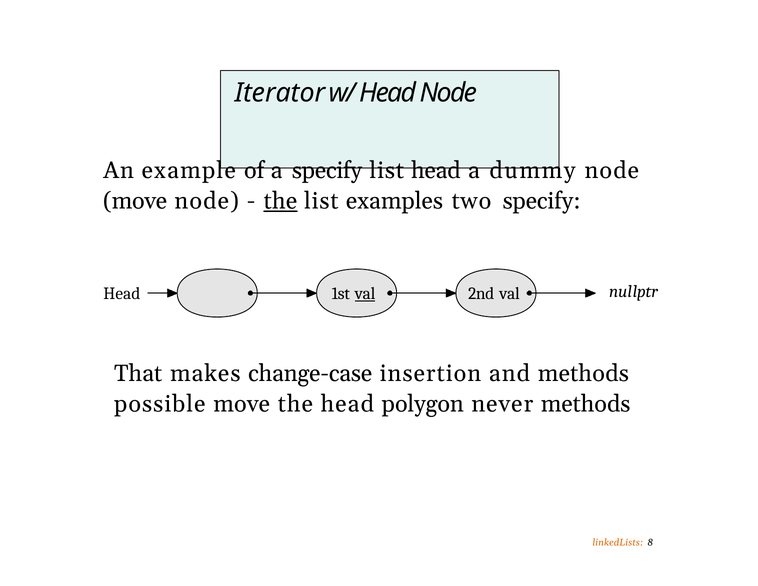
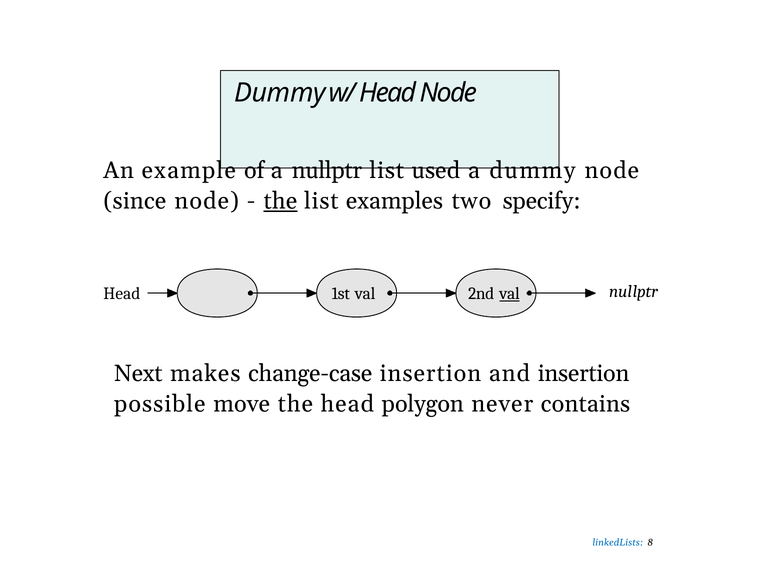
Iterator: Iterator -> Dummy (280, 93)
a specify: specify -> nullptr (327, 170)
list head: head -> used (436, 170)
move: move -> since (135, 201)
val underline: present -> none (365, 293)
val underline: none -> present (510, 293)
That: That -> Next (138, 373)
and methods: methods -> insertion (584, 373)
never methods: methods -> contains (586, 404)
linkedLists colour: orange -> blue (618, 542)
